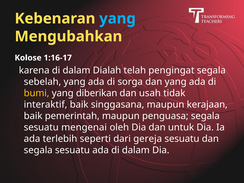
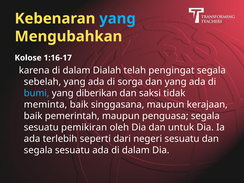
bumi colour: yellow -> light blue (37, 93)
usah: usah -> saksi (150, 93)
interaktif: interaktif -> meminta (46, 105)
mengenai: mengenai -> pemikiran (84, 127)
gereja: gereja -> negeri (148, 139)
